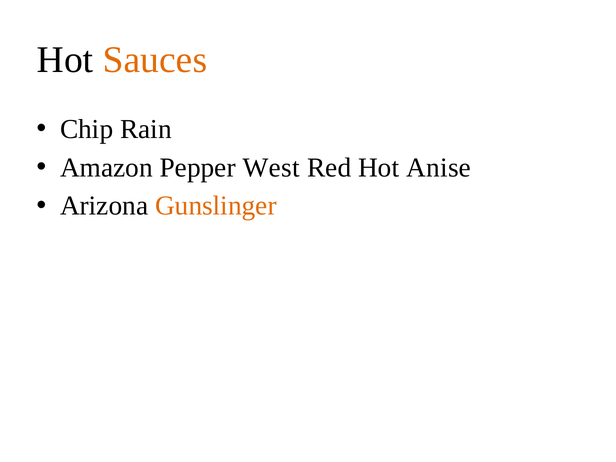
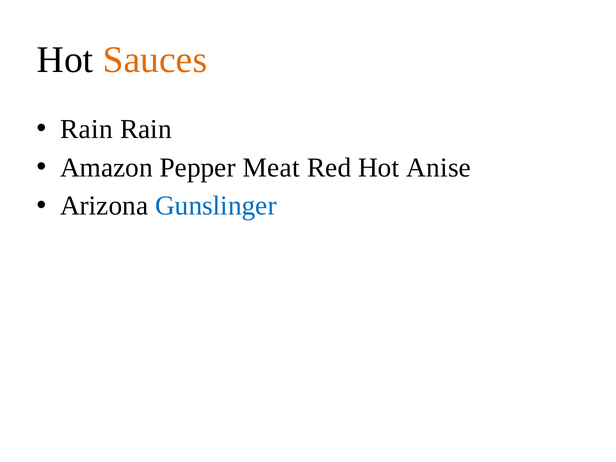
Chip: Chip -> Rain (87, 129)
West: West -> Meat (271, 168)
Gunslinger colour: orange -> blue (216, 206)
